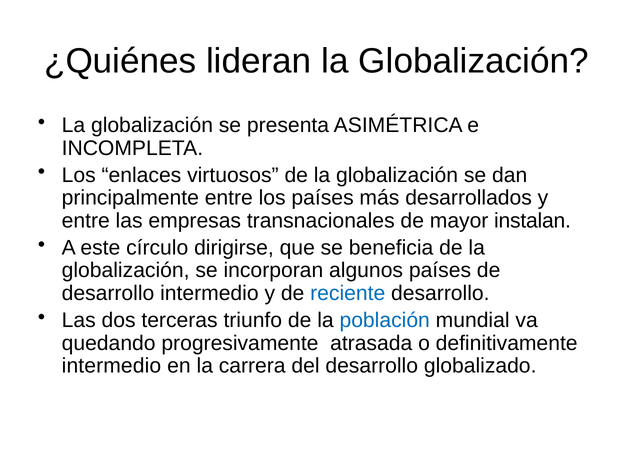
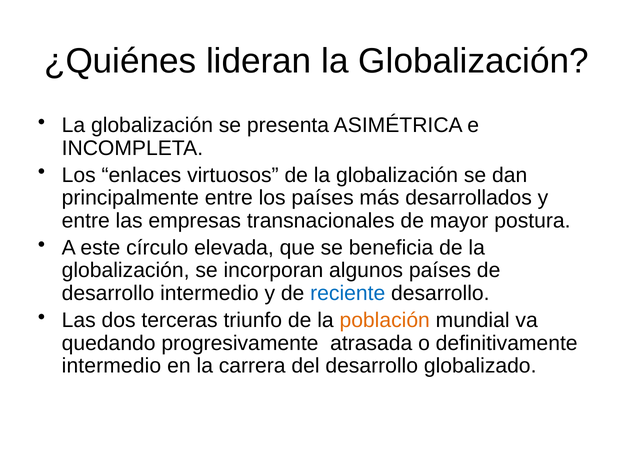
instalan: instalan -> postura (532, 221)
dirigirse: dirigirse -> elevada (234, 248)
población colour: blue -> orange (385, 320)
